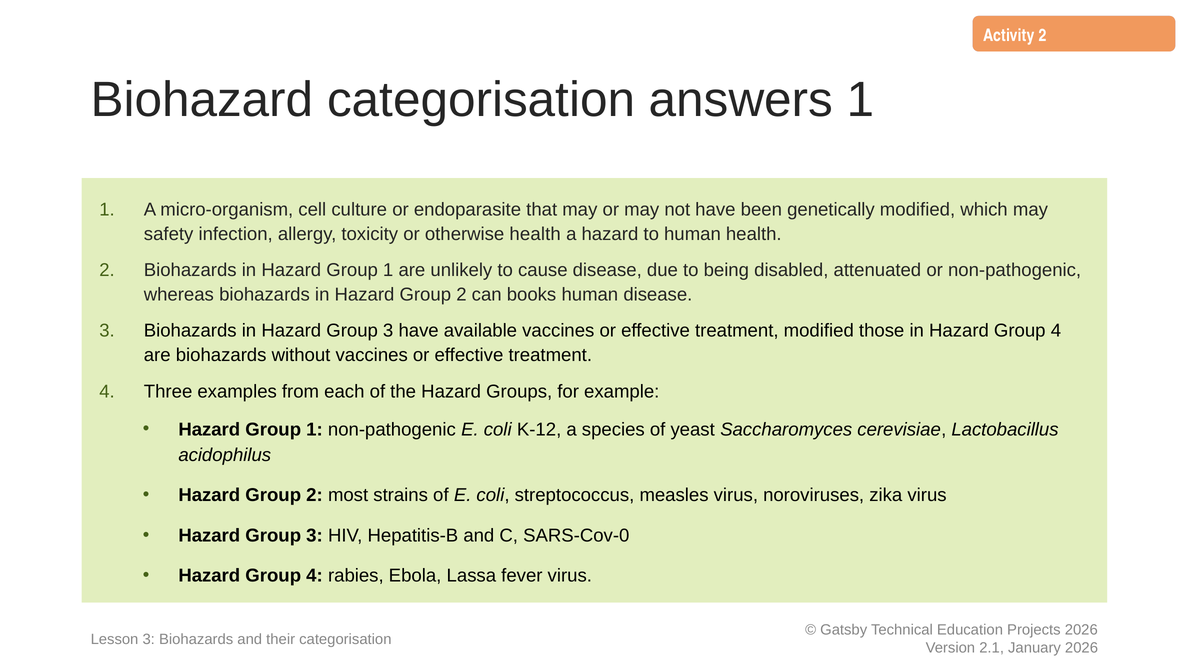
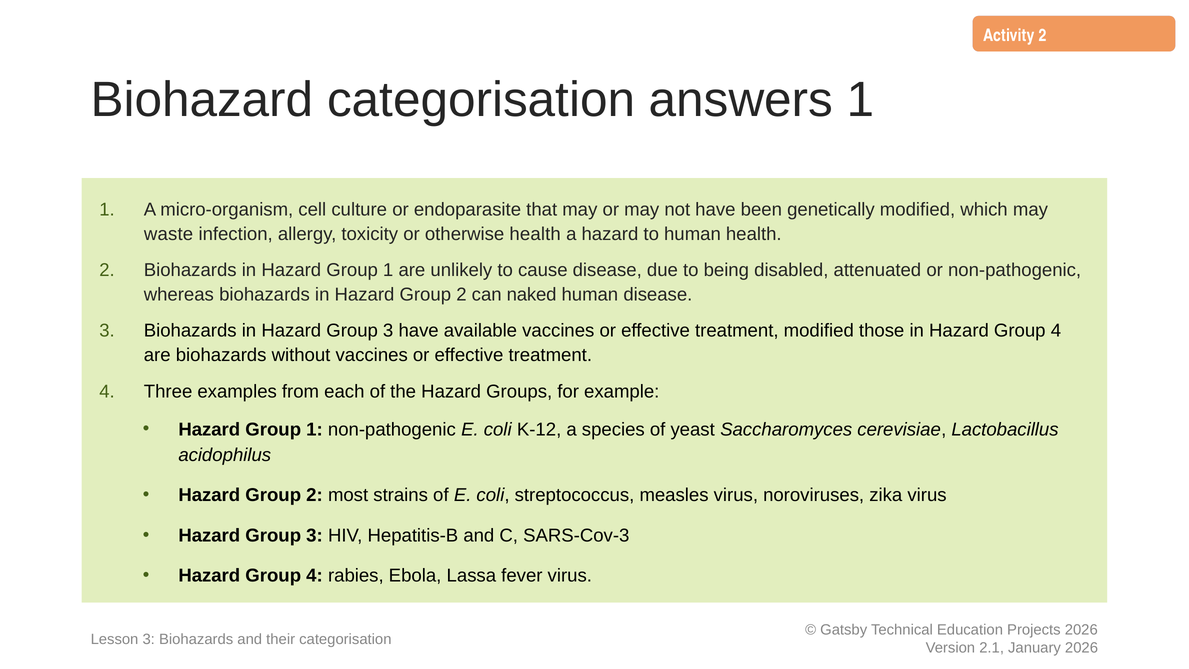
safety: safety -> waste (169, 234)
books: books -> naked (532, 294)
SARS-Cov-0: SARS-Cov-0 -> SARS-Cov-3 (576, 535)
